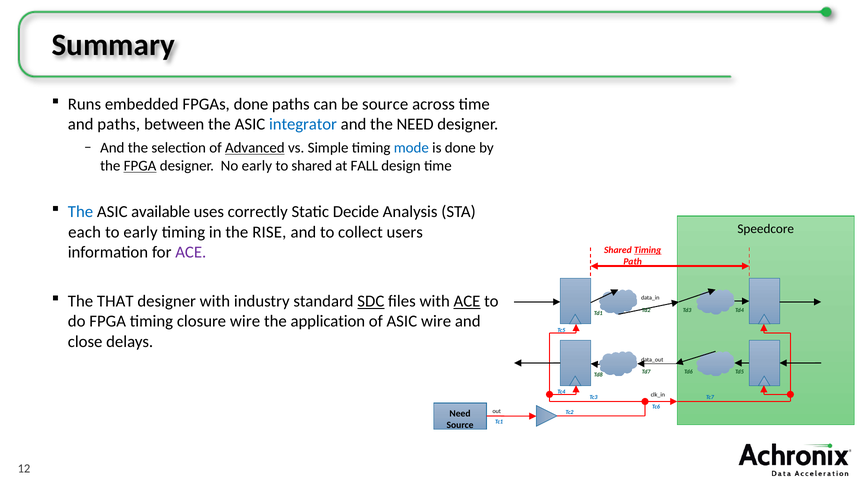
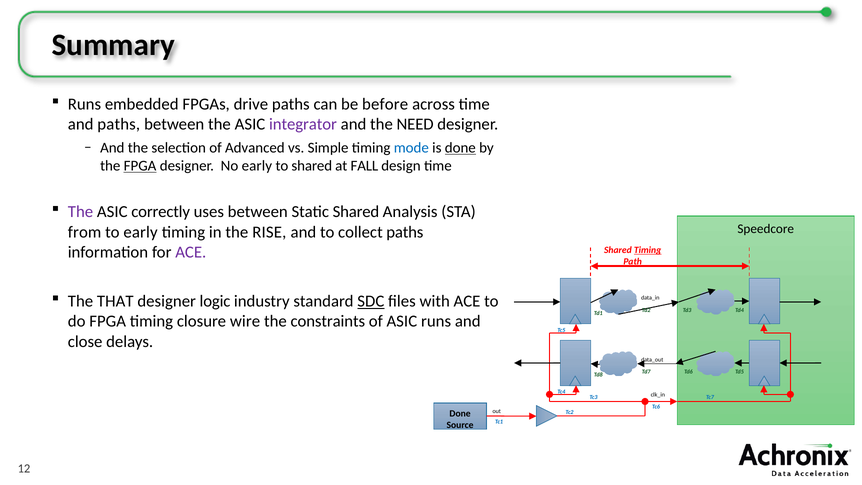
FPGAs done: done -> drive (251, 104)
be source: source -> before (385, 104)
integrator colour: blue -> purple (303, 124)
Advanced underline: present -> none (255, 148)
done underline: none -> present (460, 148)
The colour: blue -> purple (81, 212)
available: available -> correctly (161, 212)
uses correctly: correctly -> between (258, 212)
Static Decide: Decide -> Shared (356, 212)
each: each -> from (85, 232)
collect users: users -> paths (405, 232)
designer with: with -> logic (215, 301)
ACE underline: present -> none (467, 301)
application: application -> constraints (328, 321)
ASIC wire: wire -> runs (436, 321)
Need: Need -> Done (460, 414)
